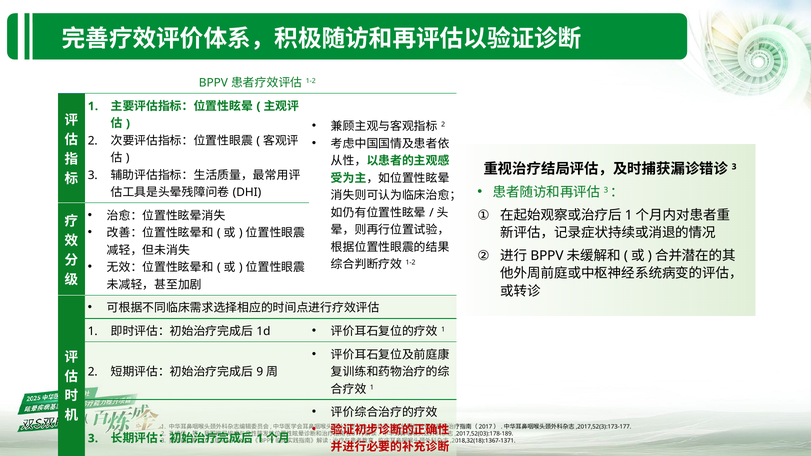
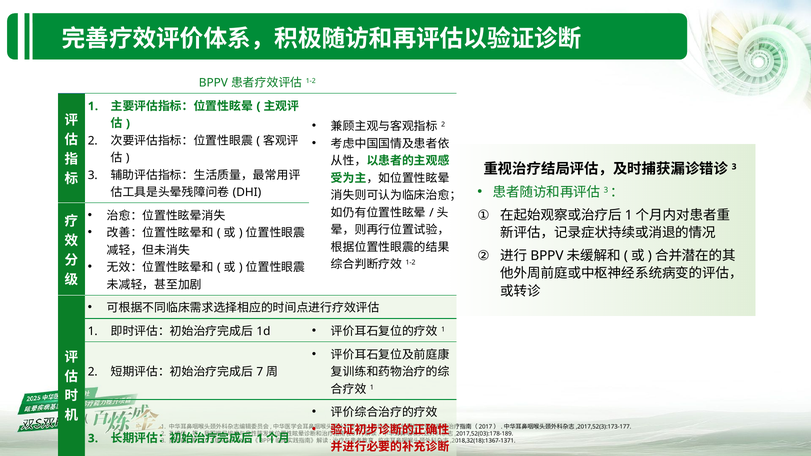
9: 9 -> 7 (260, 372)
